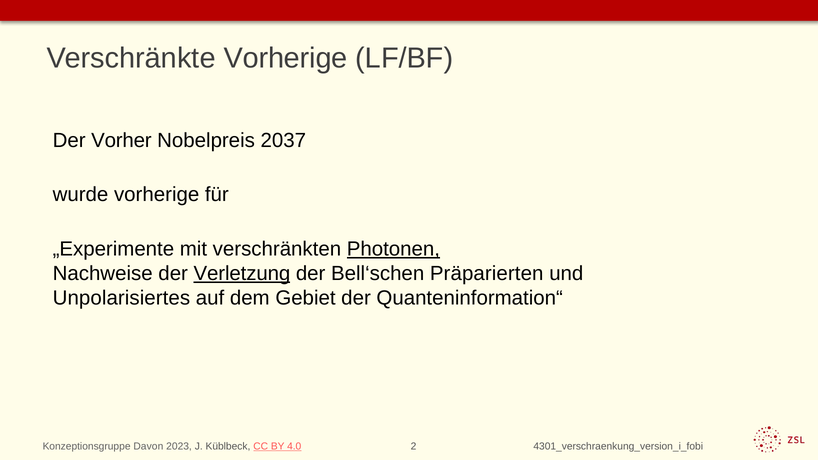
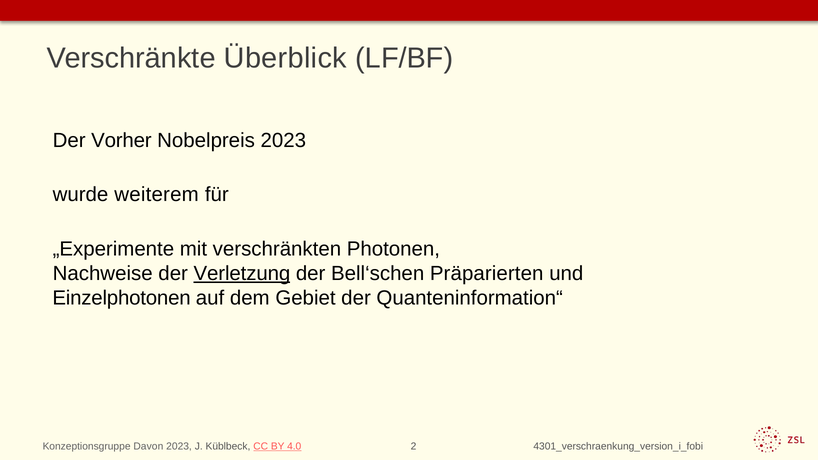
Verschränkte Vorherige: Vorherige -> Überblick (285, 58)
Nobelpreis 2037: 2037 -> 2023 (283, 141)
wurde vorherige: vorherige -> weiterem (157, 195)
Photonen underline: present -> none (393, 249)
Unpolarisiertes: Unpolarisiertes -> Einzelphotonen (122, 298)
